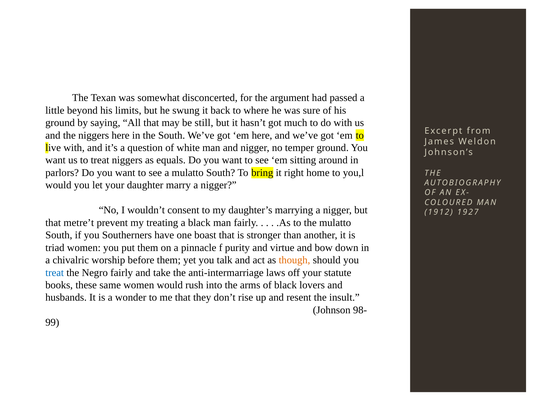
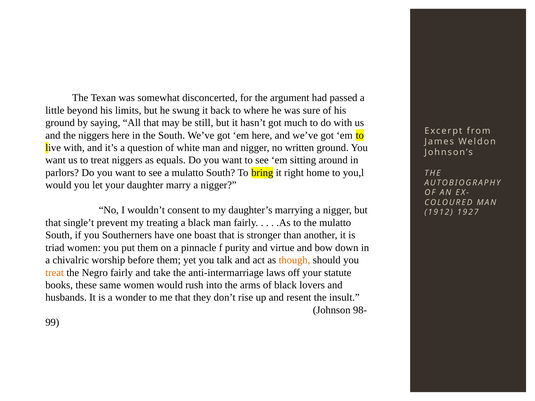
temper: temper -> written (299, 148)
metre’t: metre’t -> single’t (79, 223)
treat colour: blue -> orange (55, 273)
